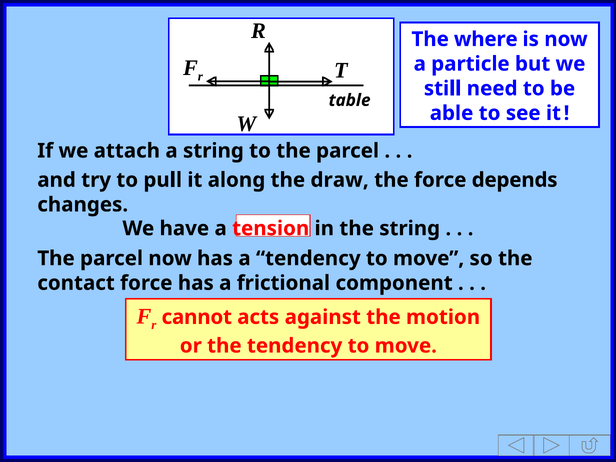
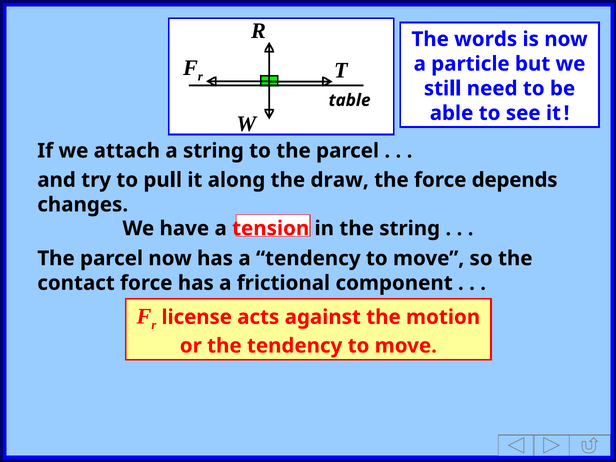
where: where -> words (486, 39)
cannot: cannot -> license (197, 317)
